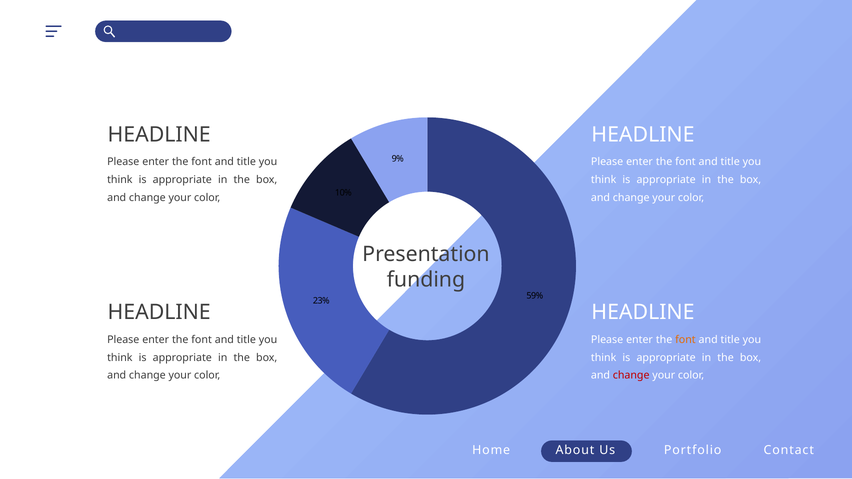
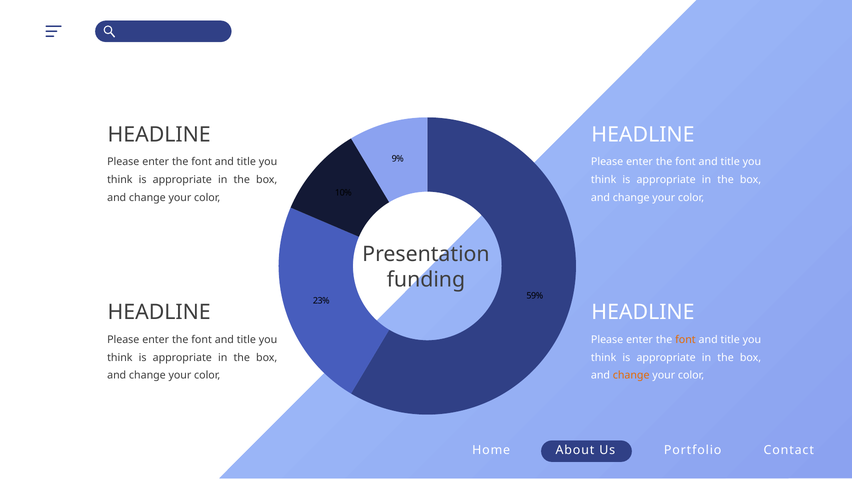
change colour: red -> orange (631, 376)
